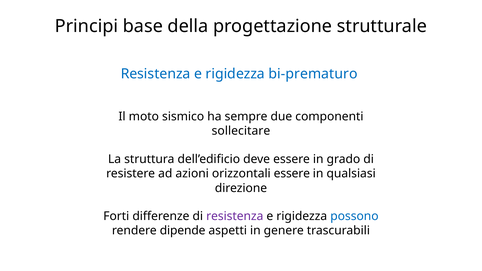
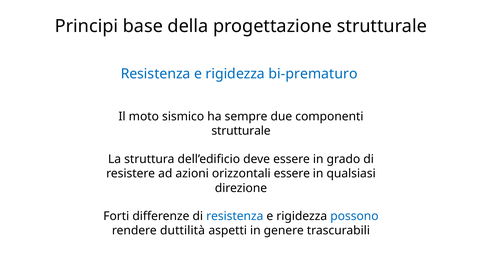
sollecitare: sollecitare -> strutturale (241, 131)
resistenza colour: purple -> blue (235, 216)
dipende: dipende -> duttilità (182, 231)
